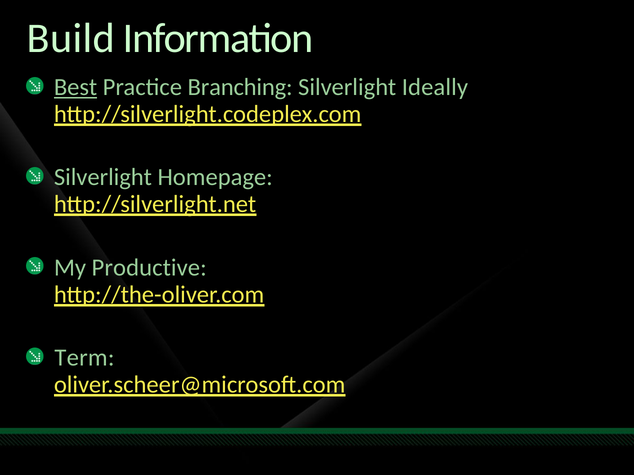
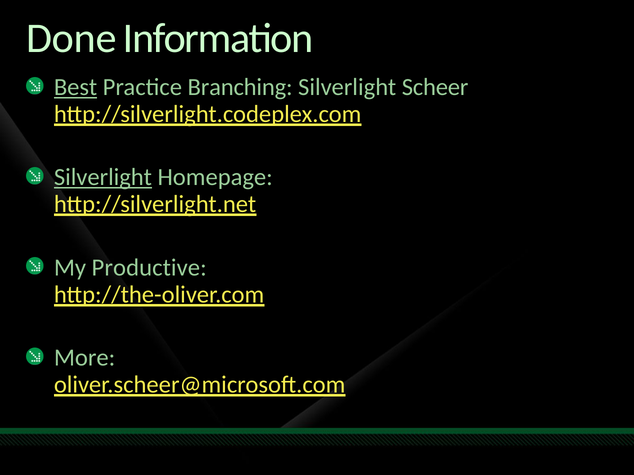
Build: Build -> Done (71, 39)
Ideally: Ideally -> Scheer (435, 87)
Silverlight underline: none -> present (103, 178)
Term: Term -> More (85, 358)
